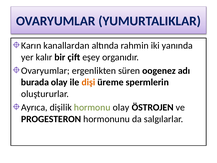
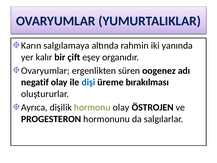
kanallardan: kanallardan -> salgılamaya (66, 46)
burada: burada -> negatif (35, 82)
dişi colour: orange -> blue (88, 82)
spermlerin: spermlerin -> bırakılması (147, 82)
